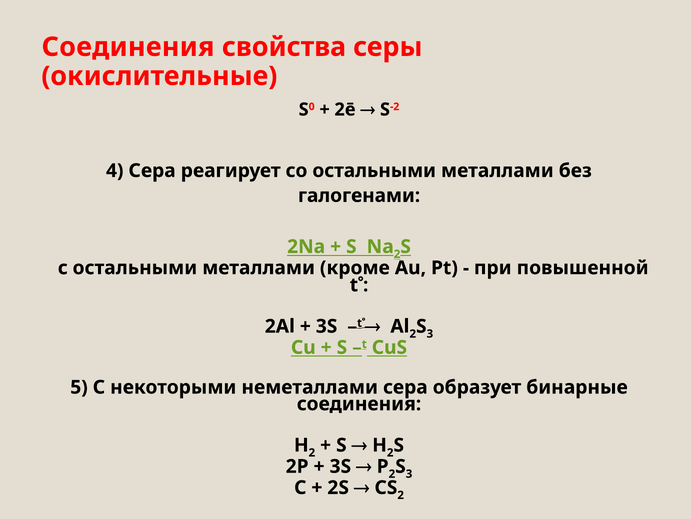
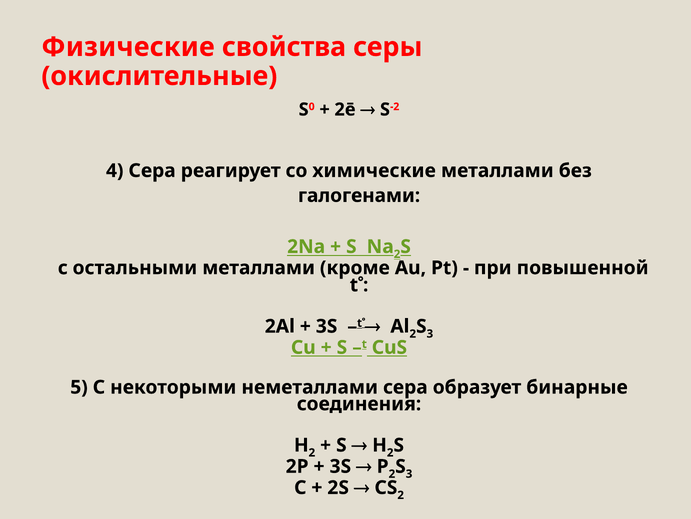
Соединения: Соединения -> Физические (128, 47)
со остальными: остальными -> химические (374, 170)
